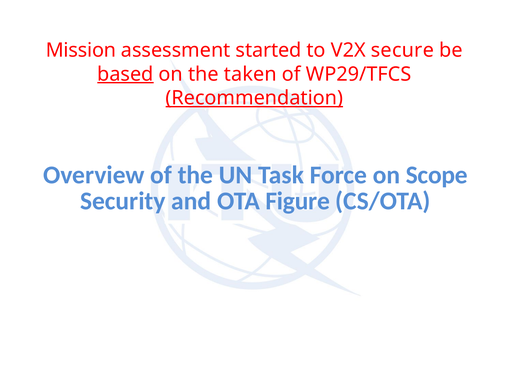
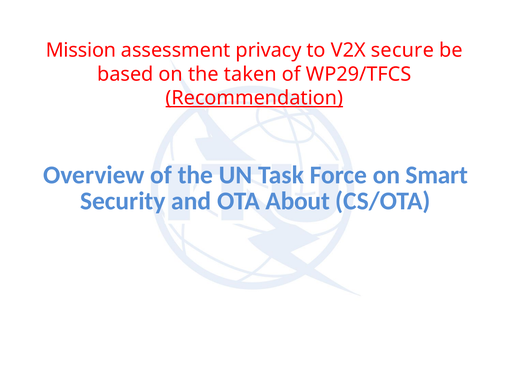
started: started -> privacy (269, 50)
based underline: present -> none (125, 74)
Scope: Scope -> Smart (437, 175)
Figure: Figure -> About (298, 201)
